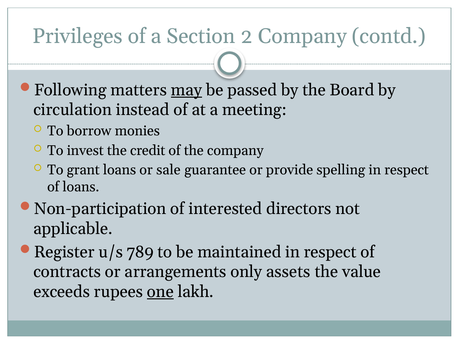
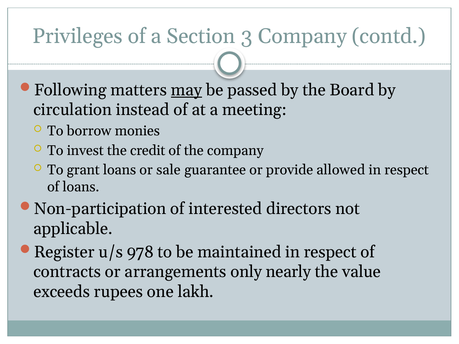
2: 2 -> 3 (247, 36)
spelling: spelling -> allowed (341, 170)
789: 789 -> 978 (140, 252)
assets: assets -> nearly (288, 272)
one underline: present -> none (160, 292)
